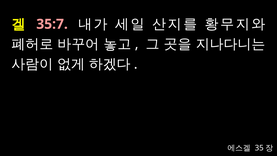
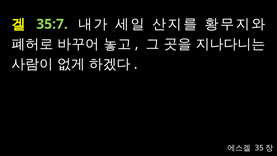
35:7 colour: pink -> light green (52, 24)
